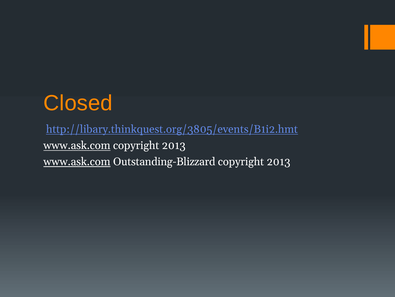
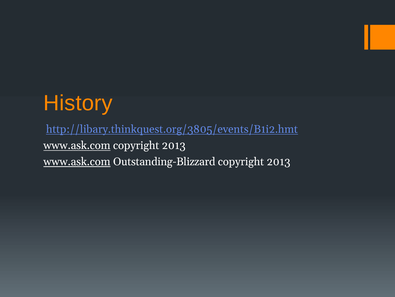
Closed: Closed -> History (78, 103)
